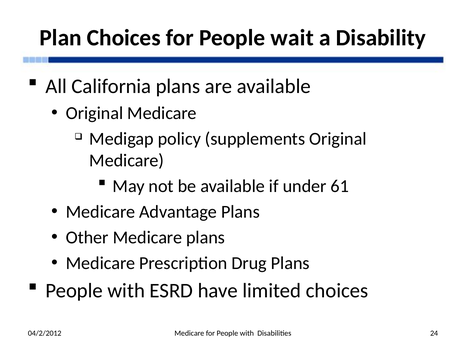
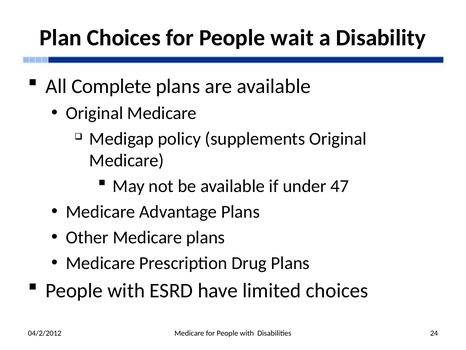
California: California -> Complete (111, 86)
61: 61 -> 47 (340, 186)
